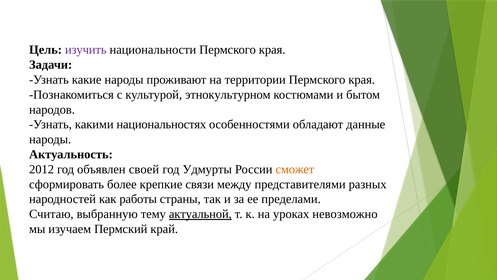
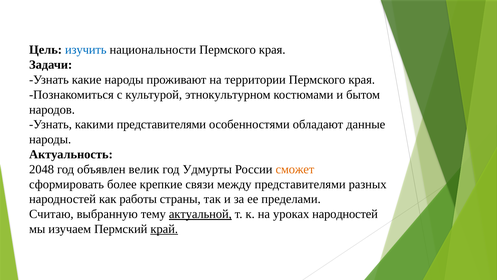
изучить colour: purple -> blue (86, 50)
какими национальностях: национальностях -> представителями (161, 124)
2012: 2012 -> 2048 (42, 169)
своей: своей -> велик (144, 169)
уроках невозможно: невозможно -> народностей (345, 214)
край underline: none -> present (164, 229)
